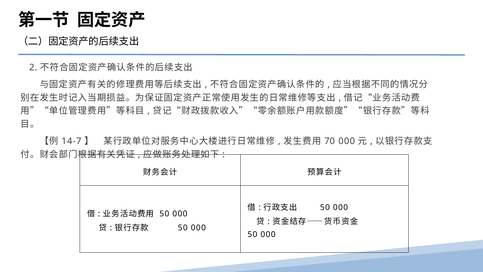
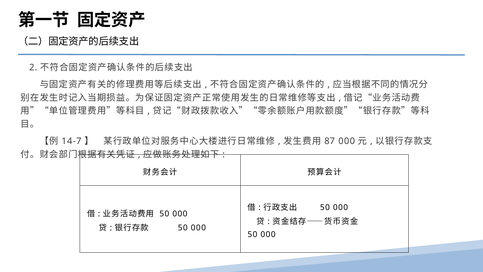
70: 70 -> 87 (330, 141)
